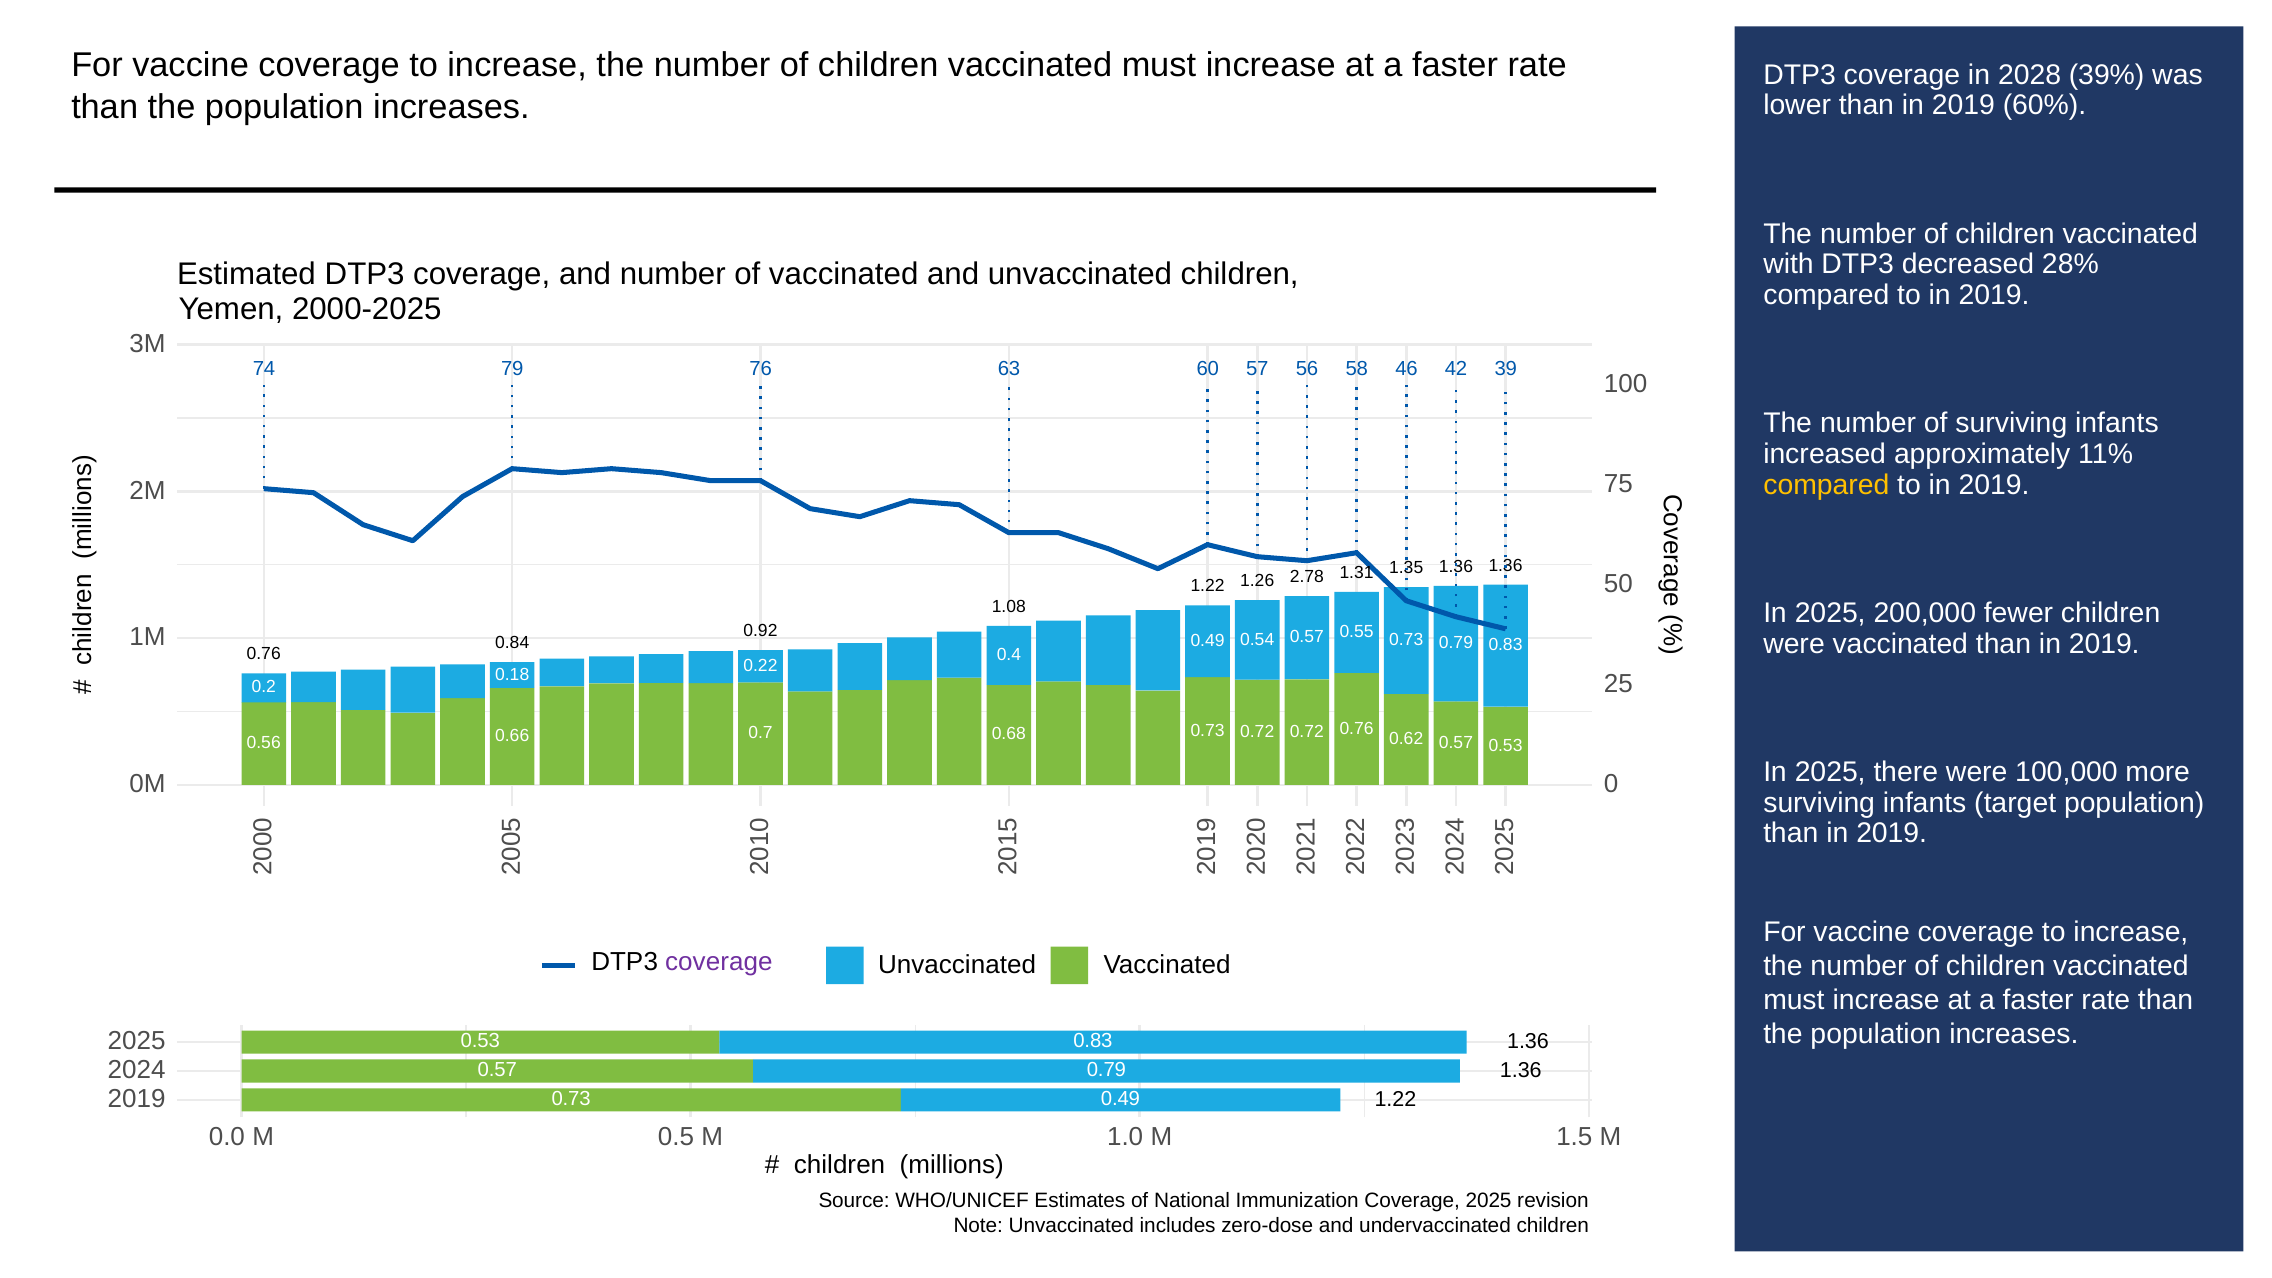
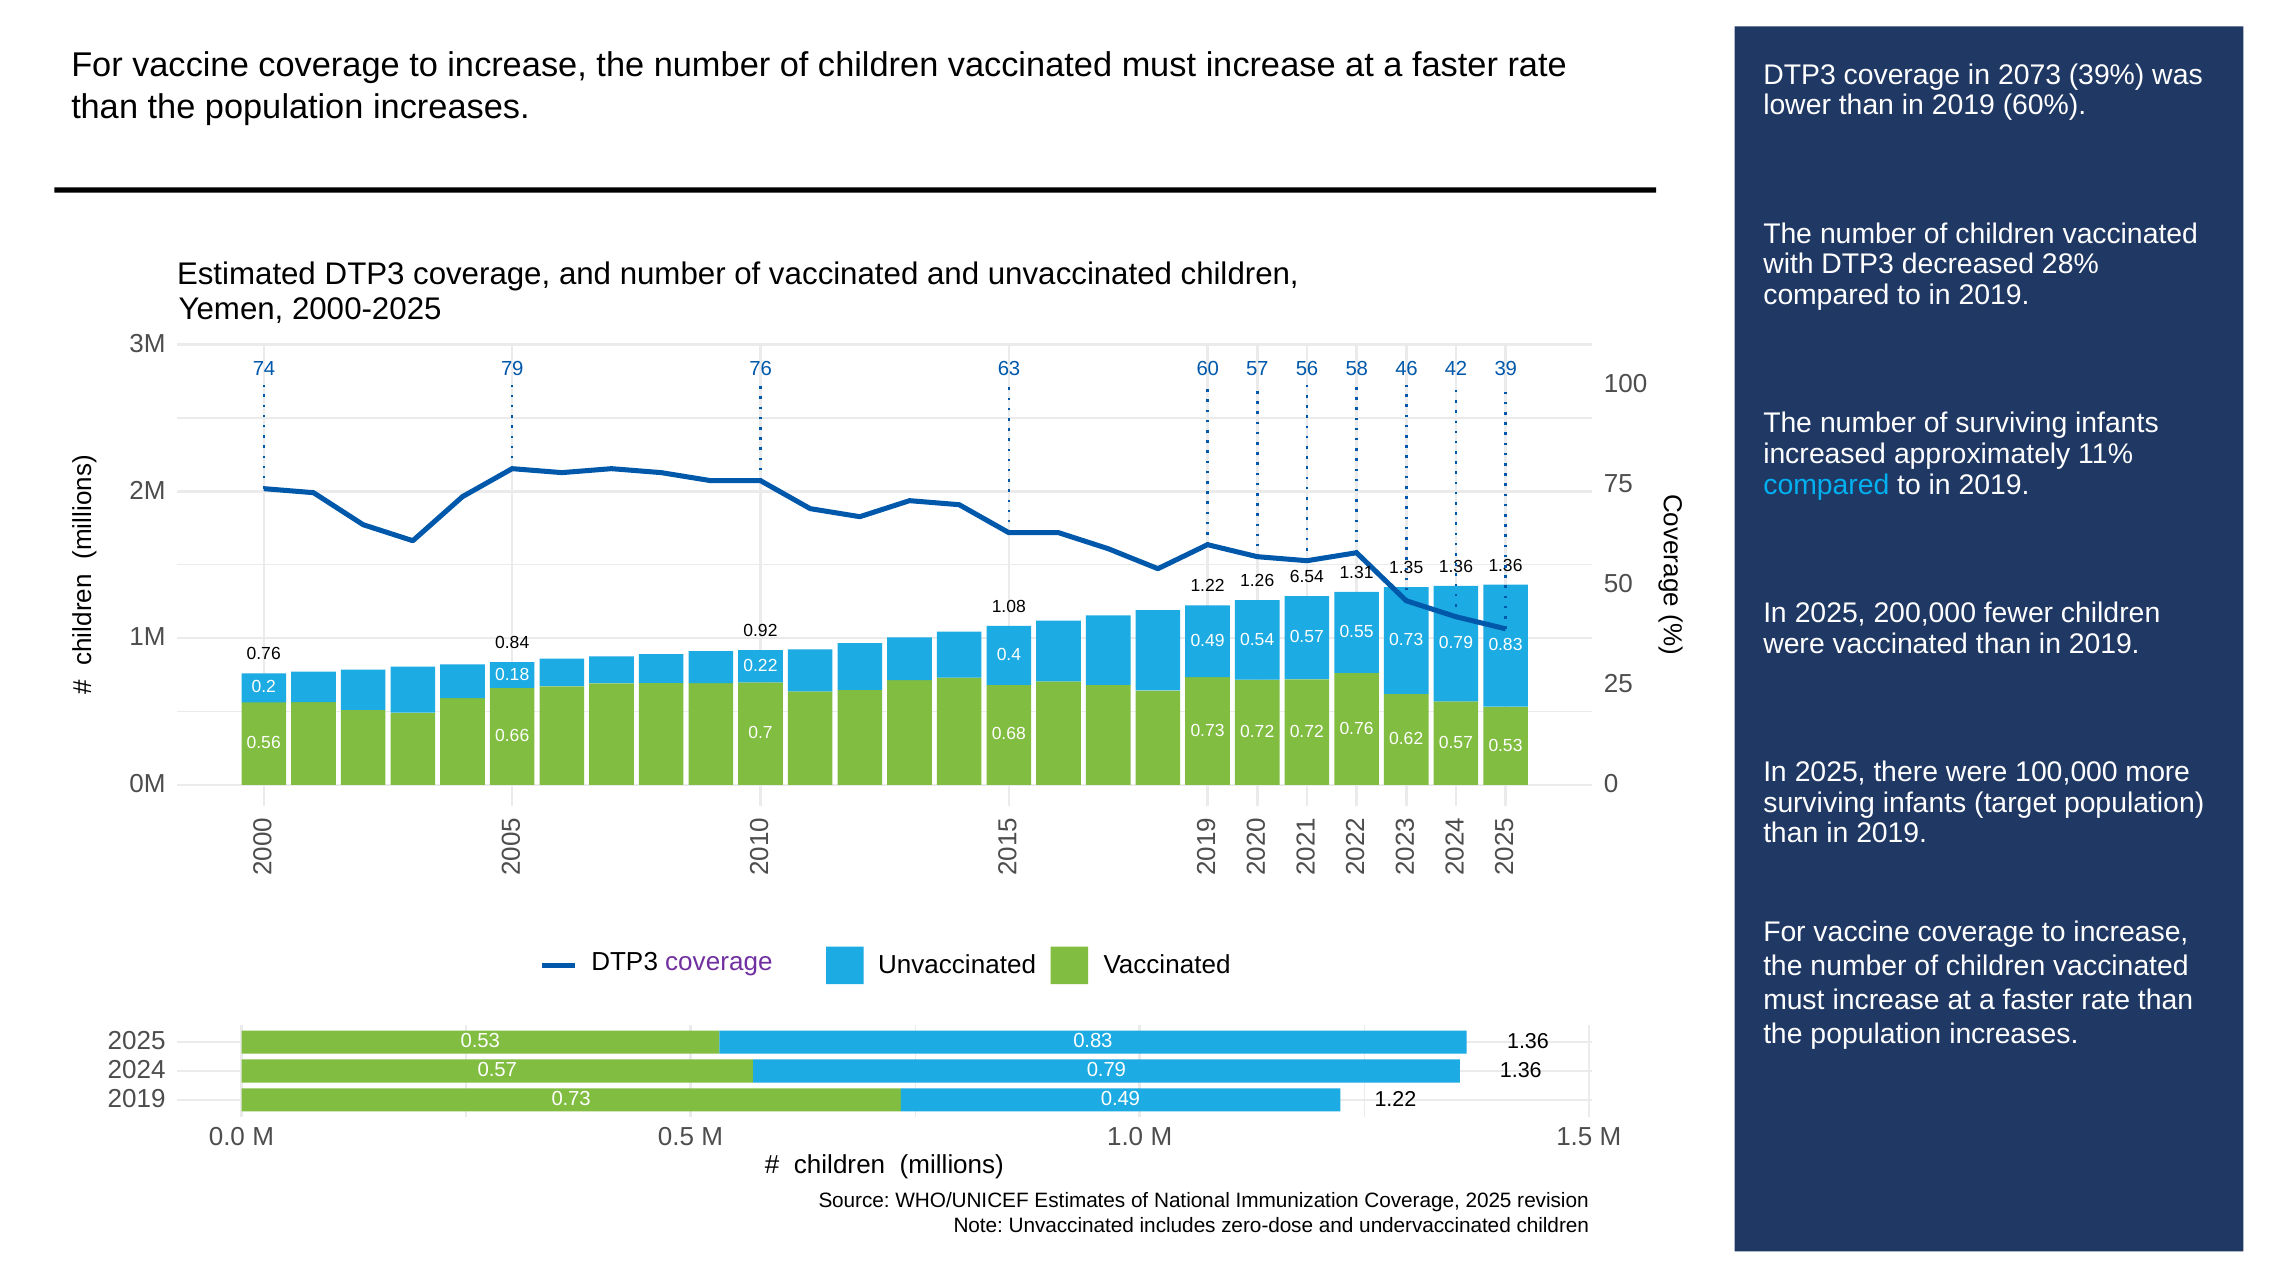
2028: 2028 -> 2073 (2030, 75)
compared colour: yellow -> light blue (1826, 485)
2.78: 2.78 -> 6.54 (1307, 577)
